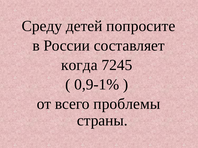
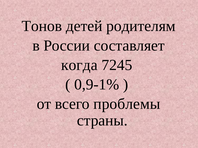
Среду: Среду -> Тонов (42, 26)
попросите: попросите -> родителям (141, 26)
